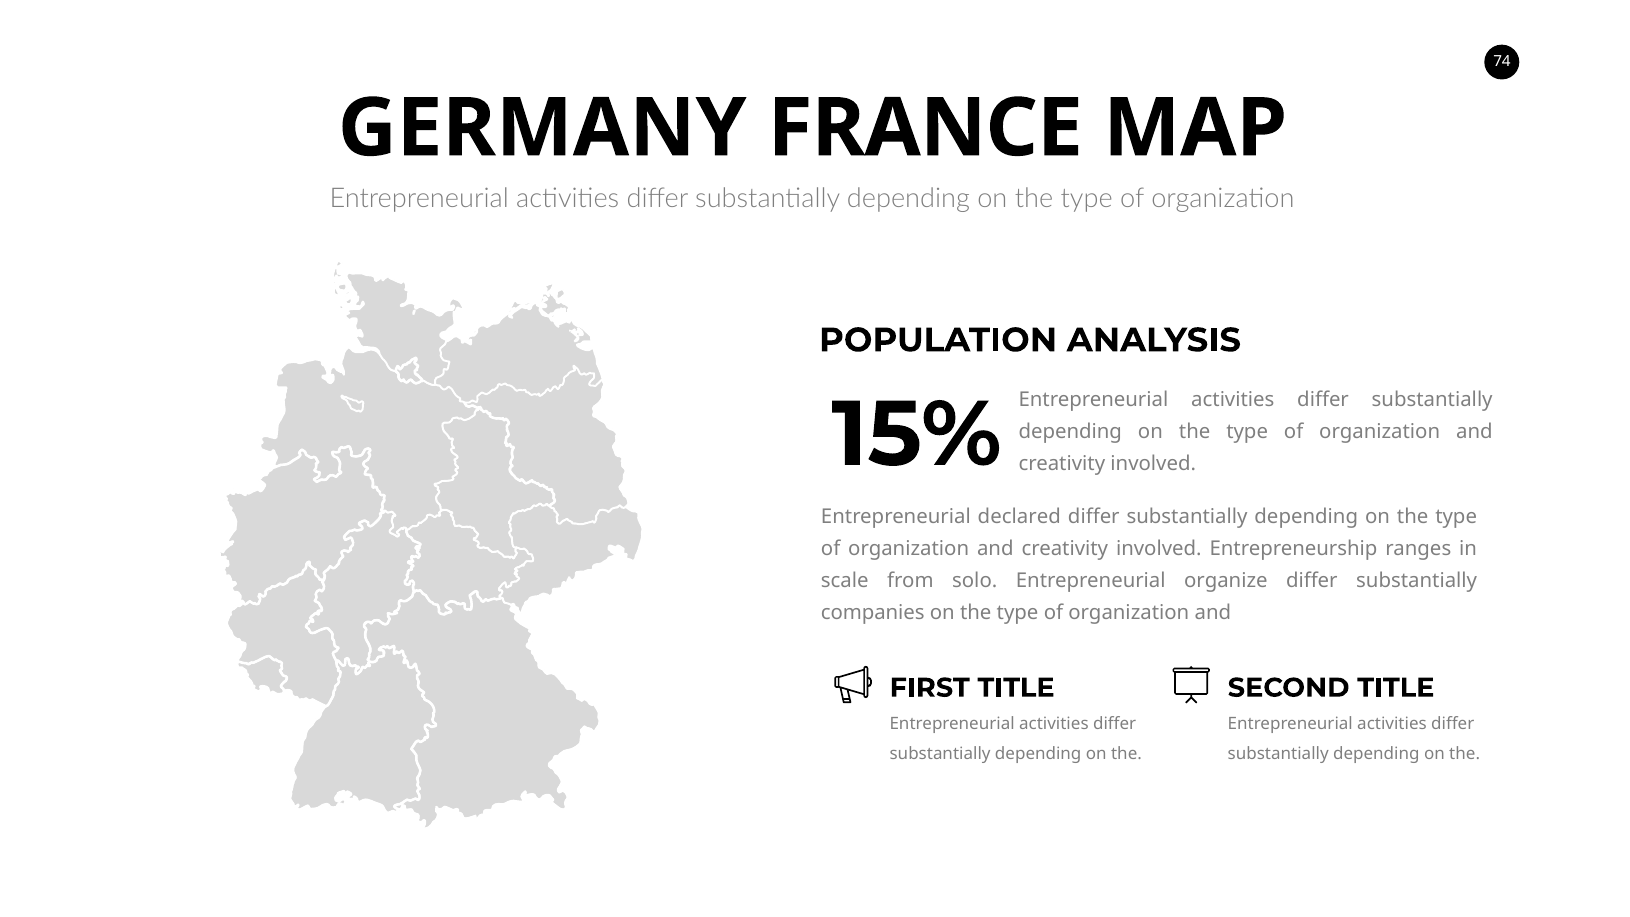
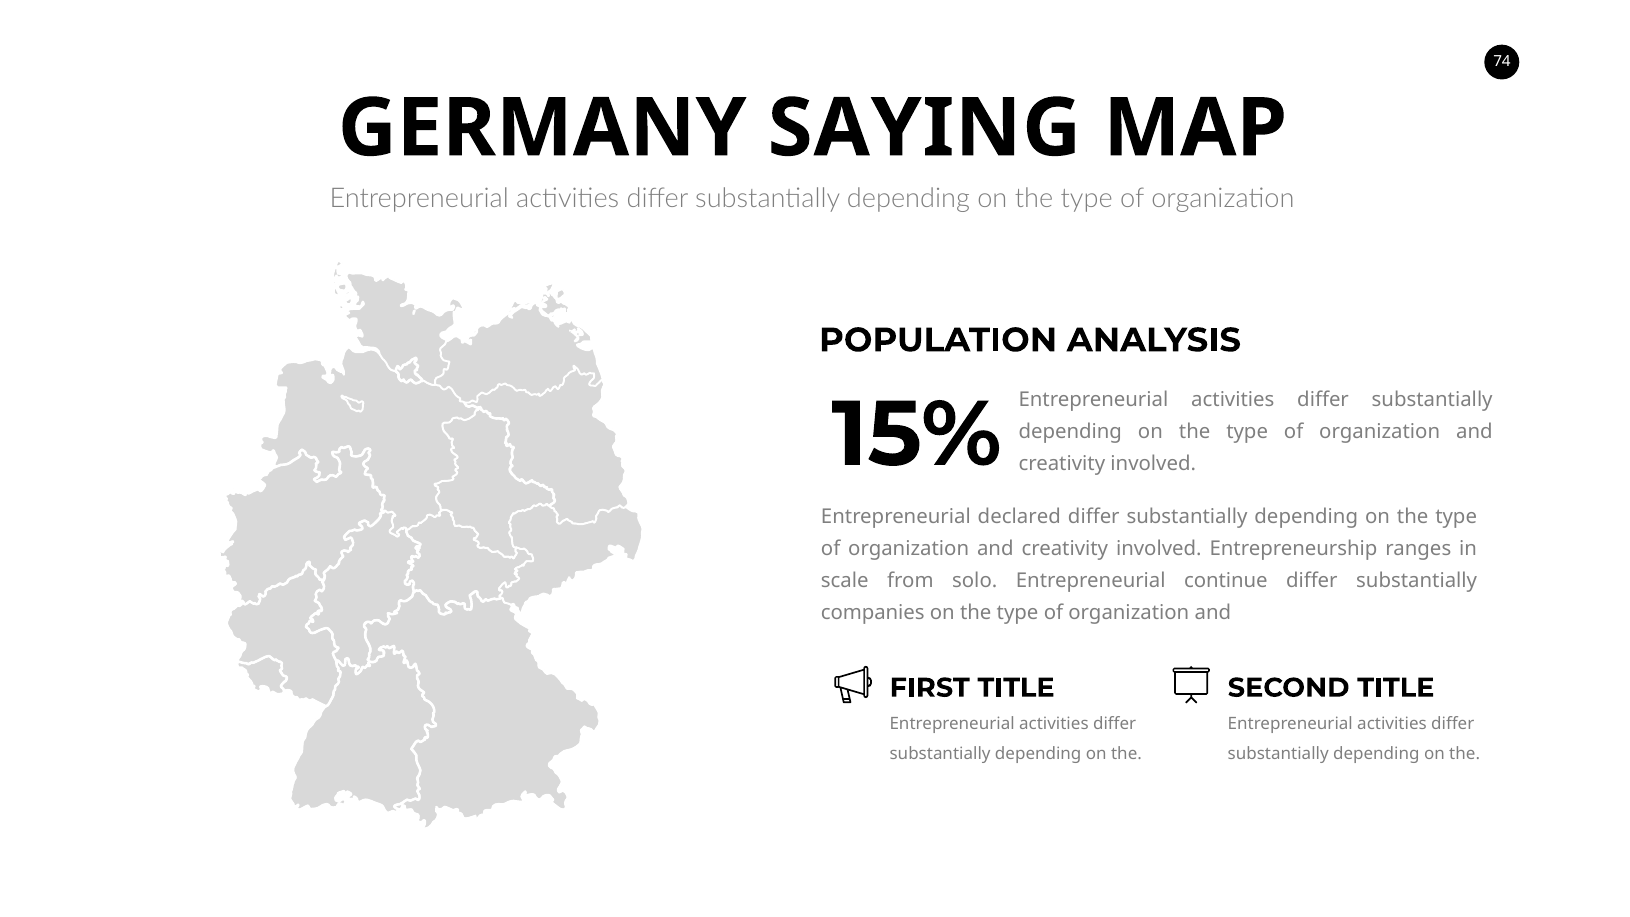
FRANCE: FRANCE -> SAYING (924, 128)
organize: organize -> continue (1226, 581)
